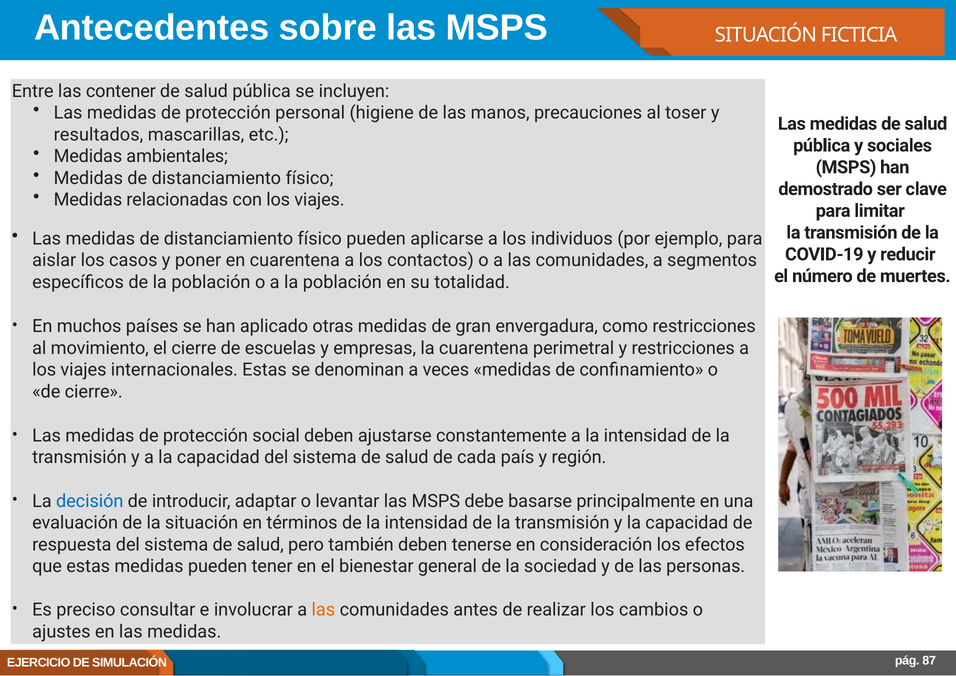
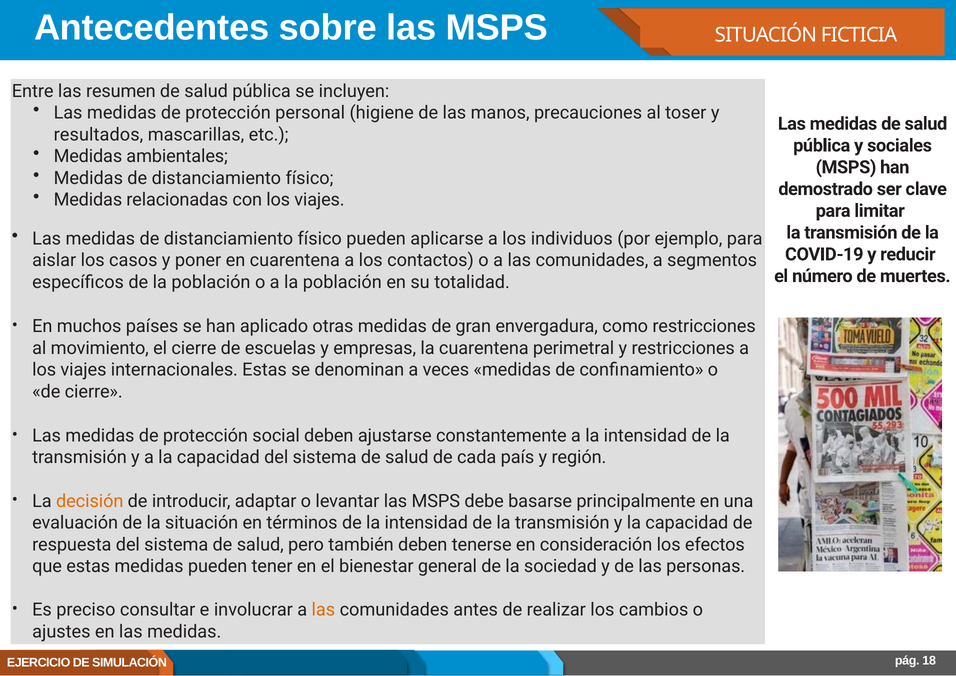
contener: contener -> resumen (121, 91)
decisión colour: blue -> orange (90, 502)
87: 87 -> 18 (929, 661)
